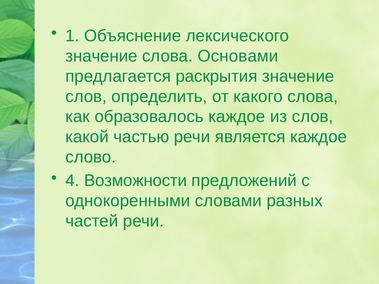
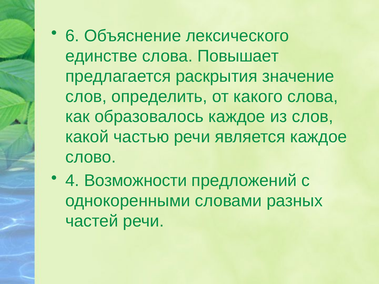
1: 1 -> 6 (72, 36)
значение: значение -> единстве (101, 56)
Основами: Основами -> Повышает (238, 56)
